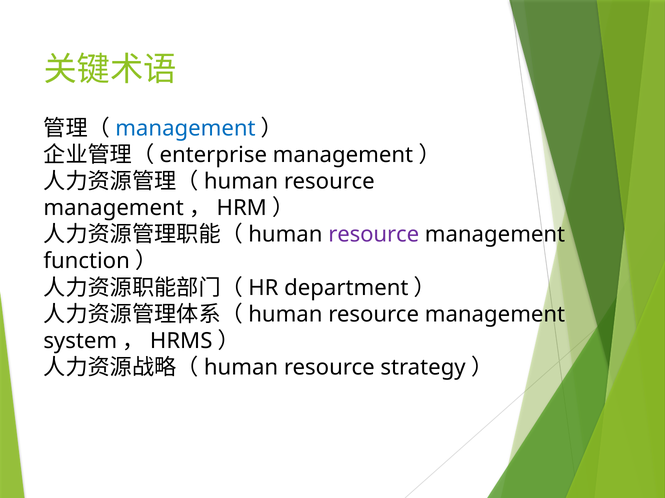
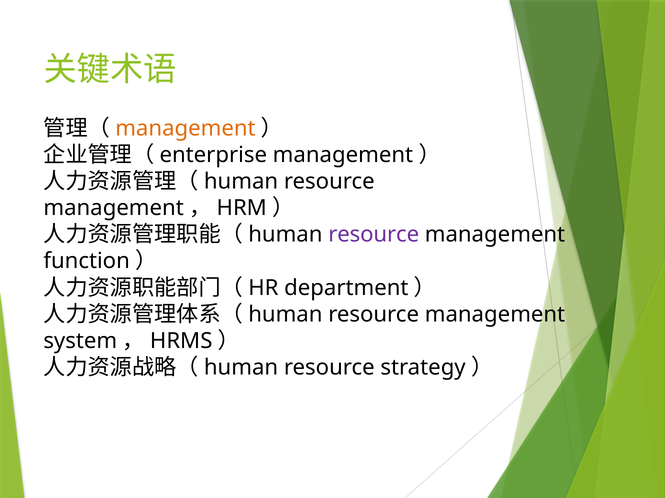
management colour: blue -> orange (185, 129)
